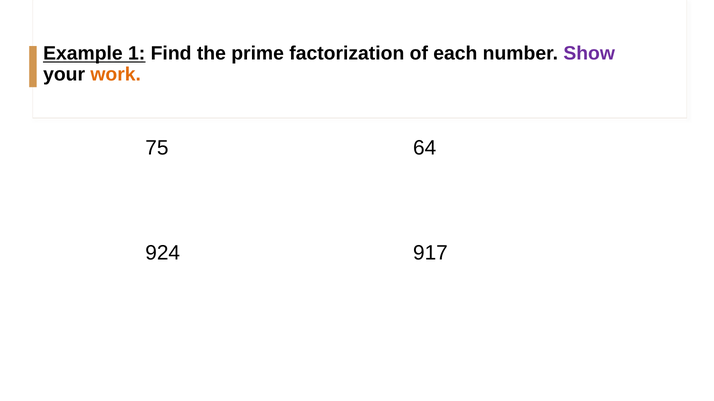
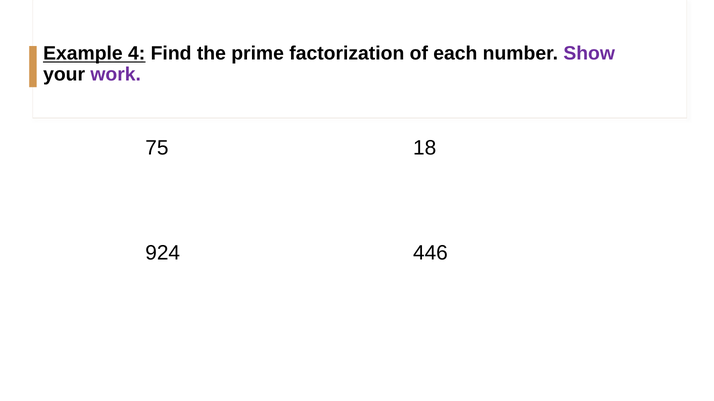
1: 1 -> 4 (137, 53)
work colour: orange -> purple (116, 74)
64: 64 -> 18 (425, 148)
917: 917 -> 446 (430, 253)
